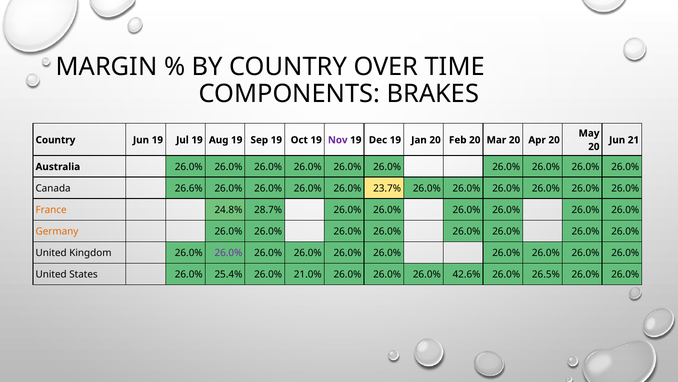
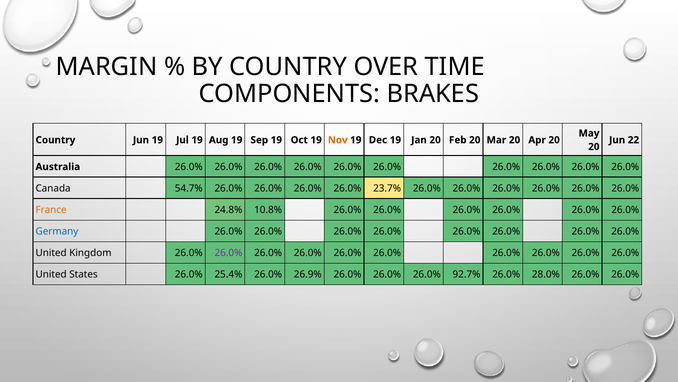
Nov colour: purple -> orange (338, 140)
21: 21 -> 22 (633, 140)
26.6%: 26.6% -> 54.7% (189, 188)
28.7%: 28.7% -> 10.8% (268, 210)
Germany colour: orange -> blue (57, 231)
21.0%: 21.0% -> 26.9% (308, 274)
42.6%: 42.6% -> 92.7% (467, 274)
26.5%: 26.5% -> 28.0% (546, 274)
